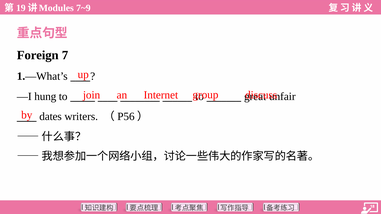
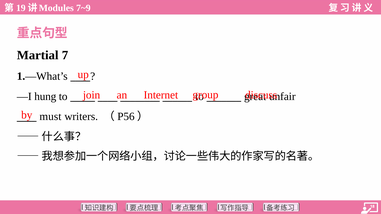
Foreign: Foreign -> Martial (38, 55)
dates: dates -> must (50, 117)
